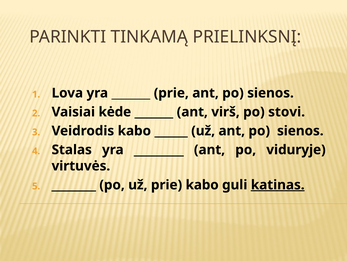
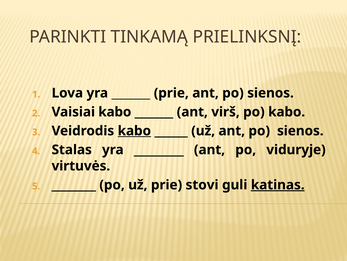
Vaisiai kėde: kėde -> kabo (115, 112)
po stovi: stovi -> kabo (287, 112)
kabo underline: none -> present (134, 130)
prie kabo: kabo -> stovi (202, 184)
